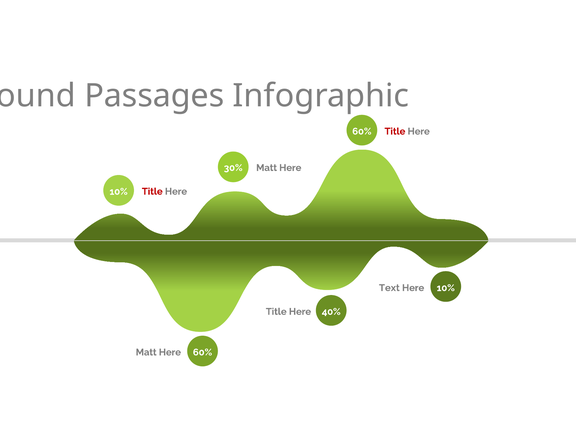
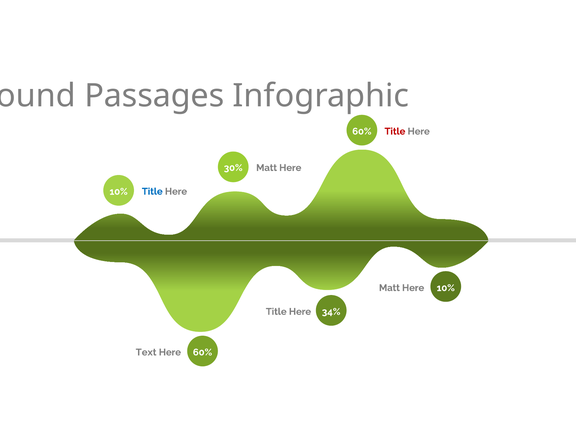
Title colour: red -> blue (152, 191)
Text: Text -> Matt (389, 288)
40%: 40% -> 34% (331, 312)
Matt: Matt -> Text (146, 352)
